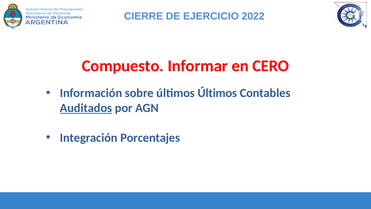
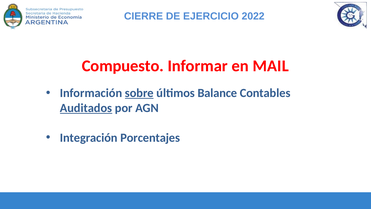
CERO: CERO -> MAIL (271, 66)
sobre underline: none -> present (139, 93)
últimos Últimos: Últimos -> Balance (217, 93)
